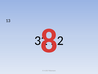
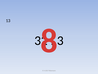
2: 2 -> 3 (60, 40)
